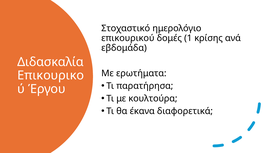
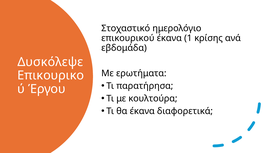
επικουρικού δομές: δομές -> έκανα (169, 38)
Διδασκαλία: Διδασκαλία -> Δυσκόλεψε (50, 62)
